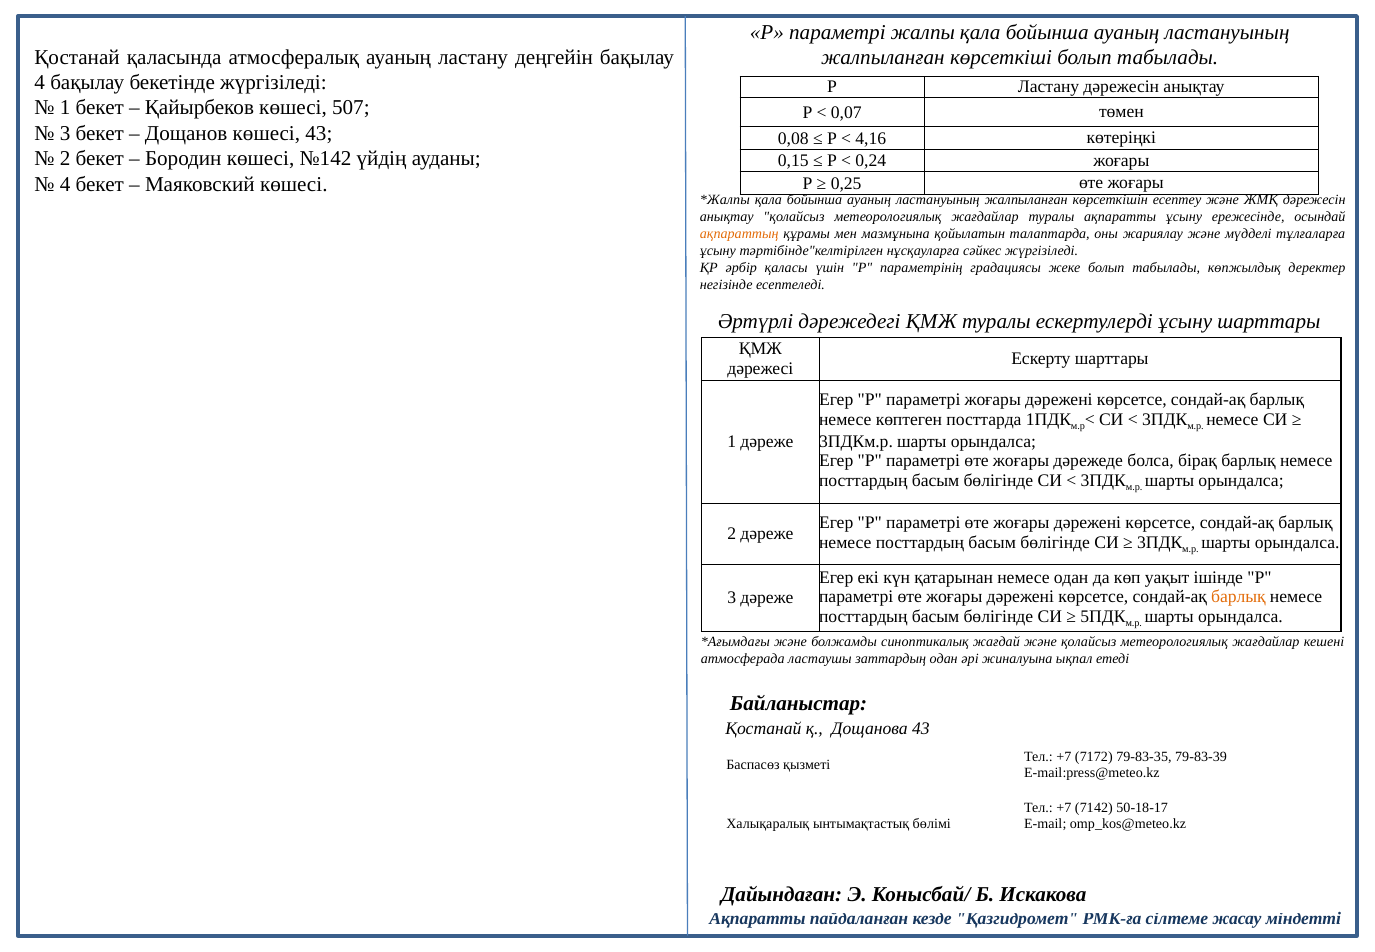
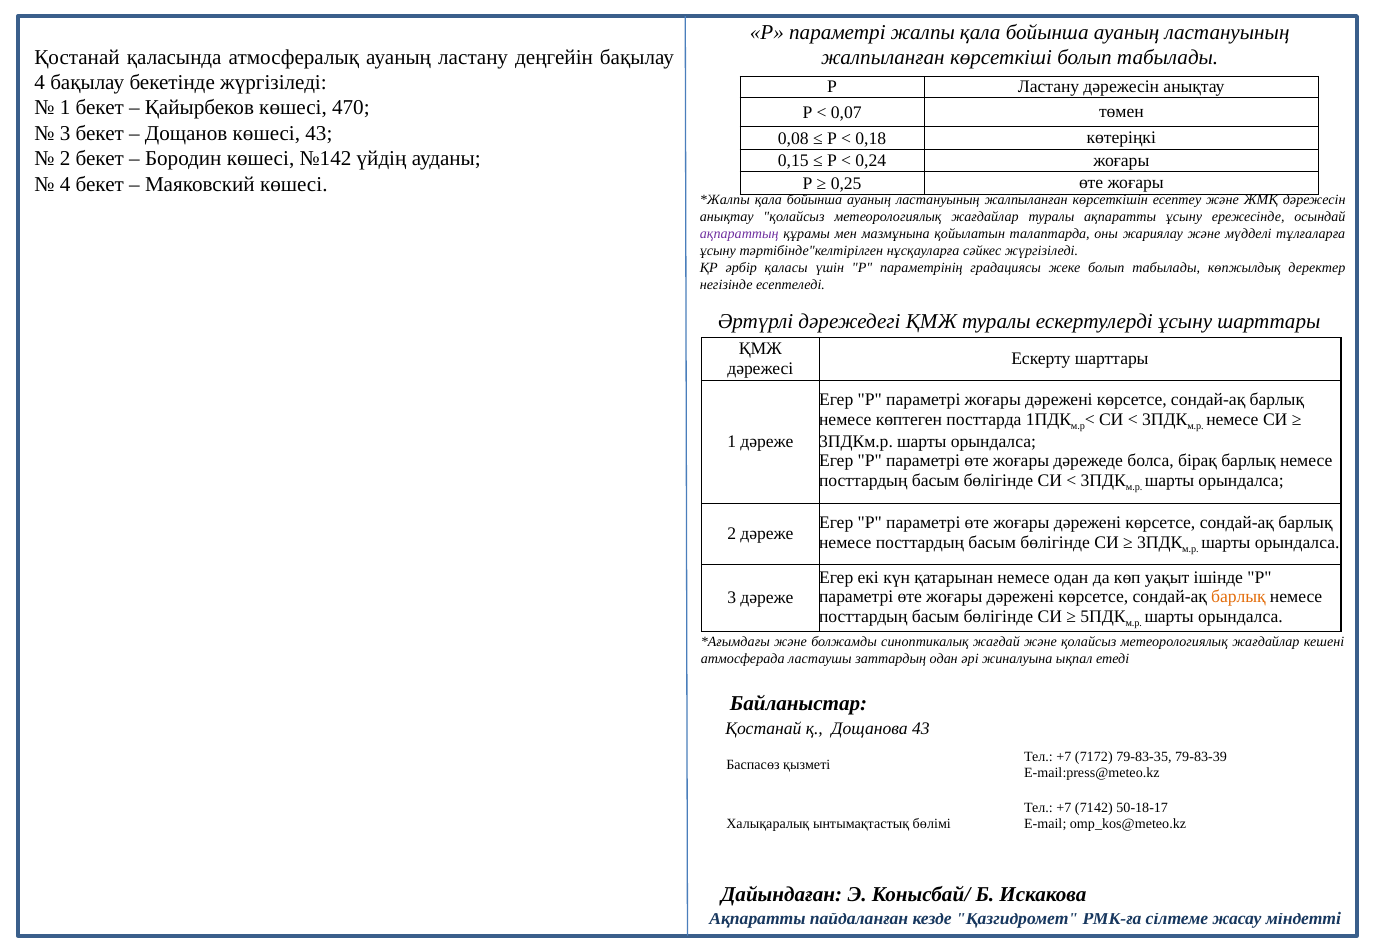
507: 507 -> 470 (351, 108)
4,16: 4,16 -> 0,18 (871, 138)
ақпараттың colour: orange -> purple (739, 234)
